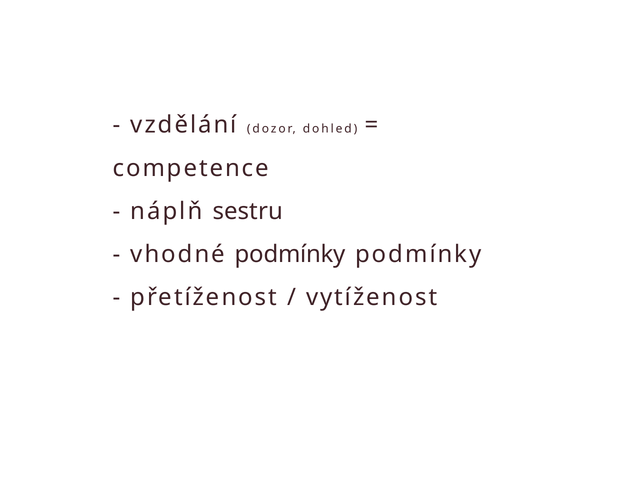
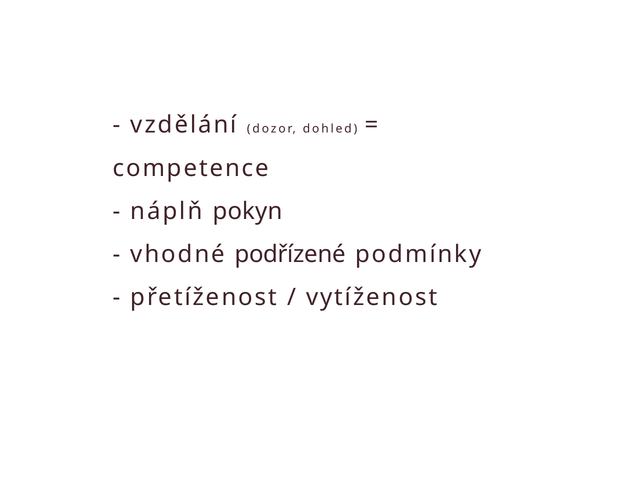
sestru: sestru -> pokyn (248, 211)
vhodné podmínky: podmínky -> podřízené (290, 255)
